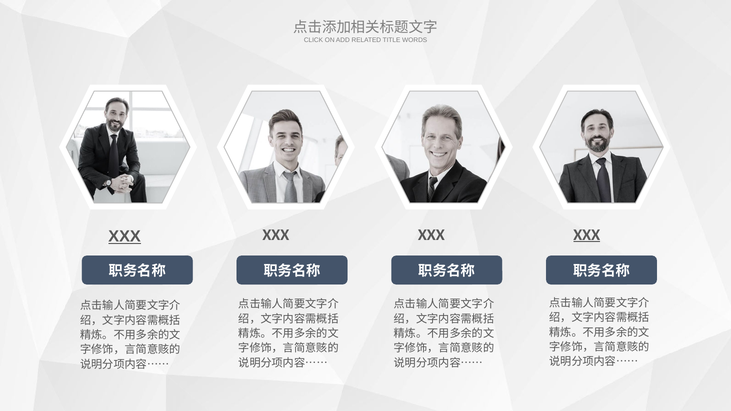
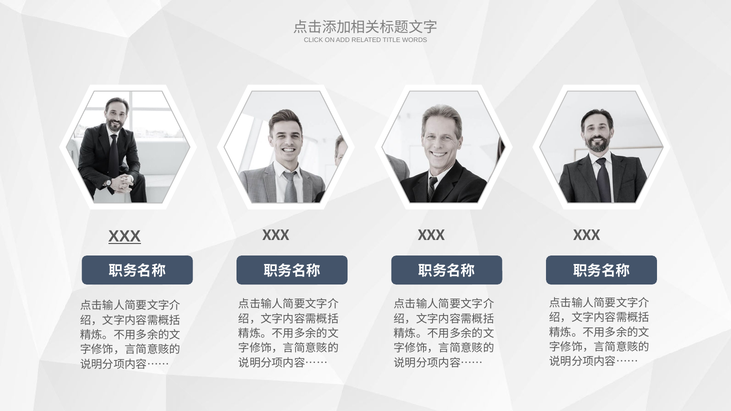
XXX underline: present -> none (587, 235)
